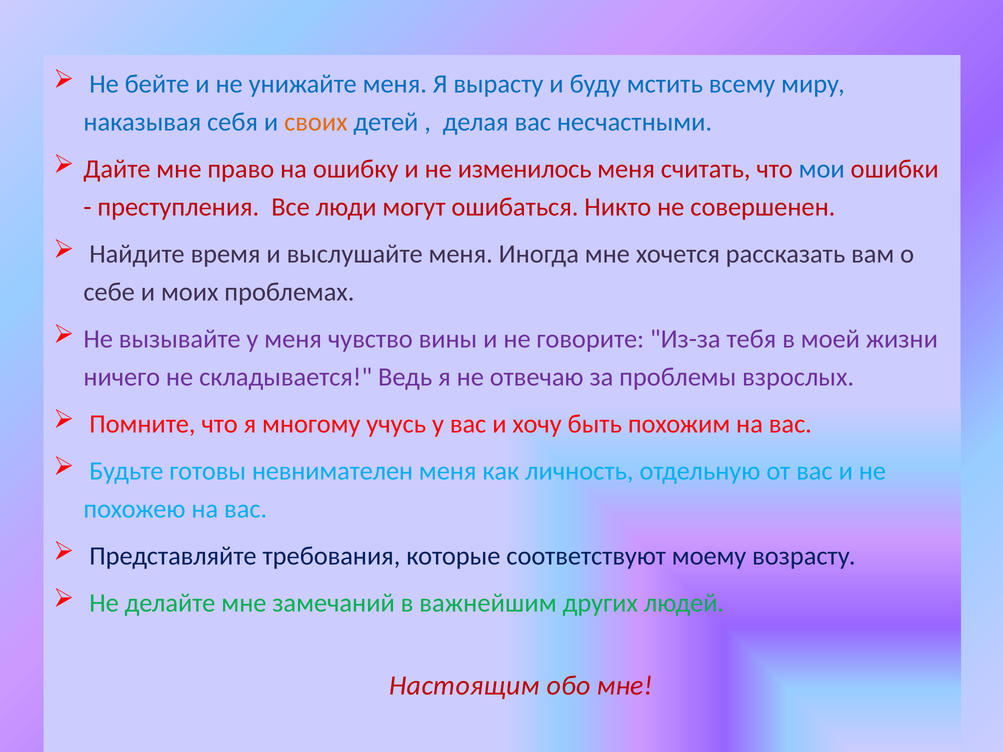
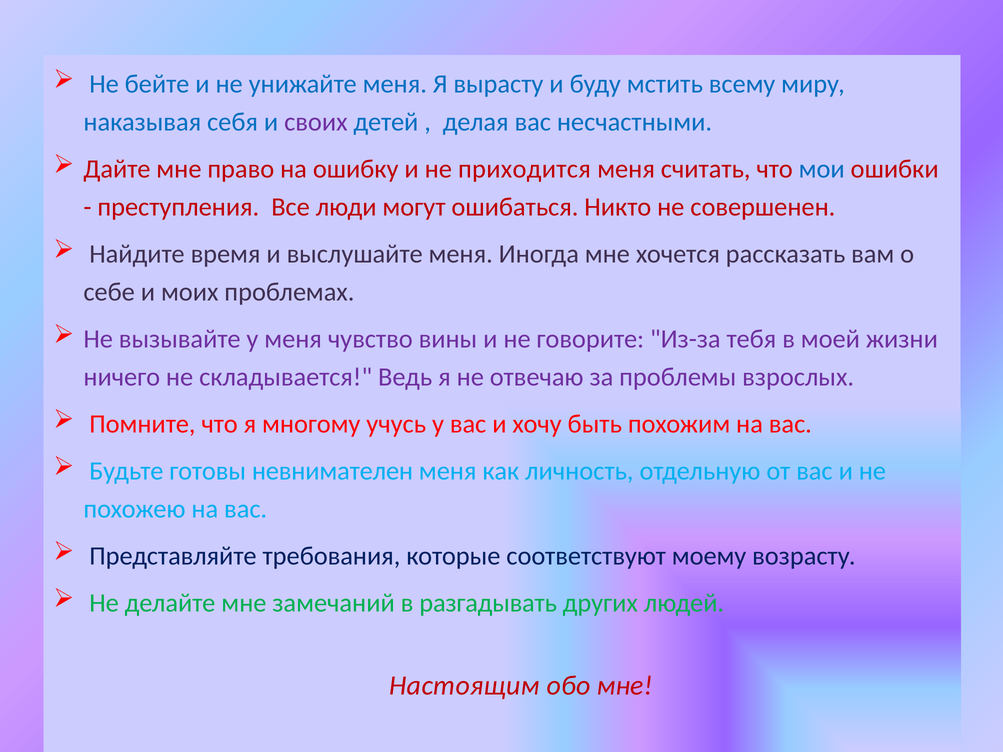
своих colour: orange -> purple (316, 122)
изменилось: изменилось -> приходится (524, 169)
важнейшим: важнейшим -> разгадывать (488, 603)
